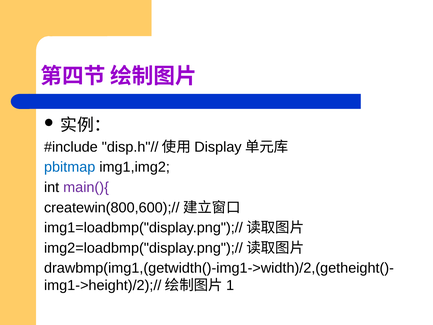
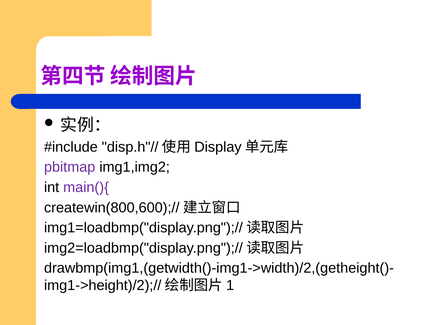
pbitmap colour: blue -> purple (70, 167)
